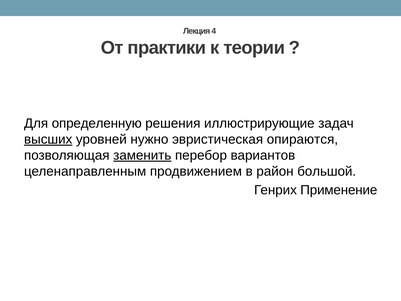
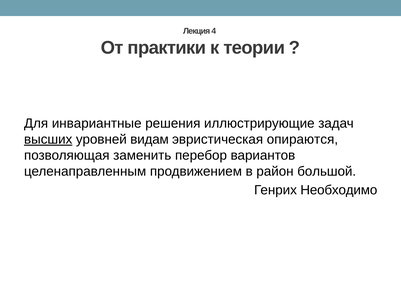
определенную: определенную -> инвариантные (97, 123)
нужно: нужно -> видам (150, 139)
заменить underline: present -> none (142, 155)
Применение: Применение -> Необходимо (339, 190)
